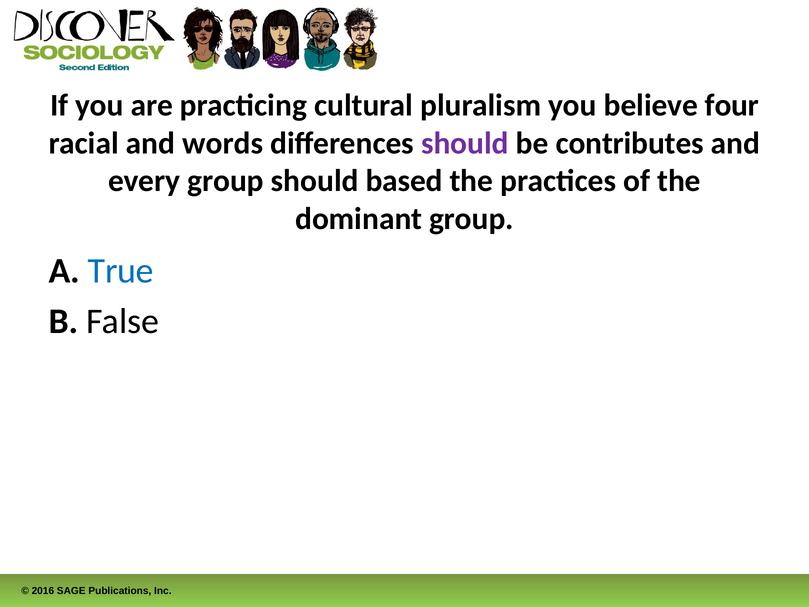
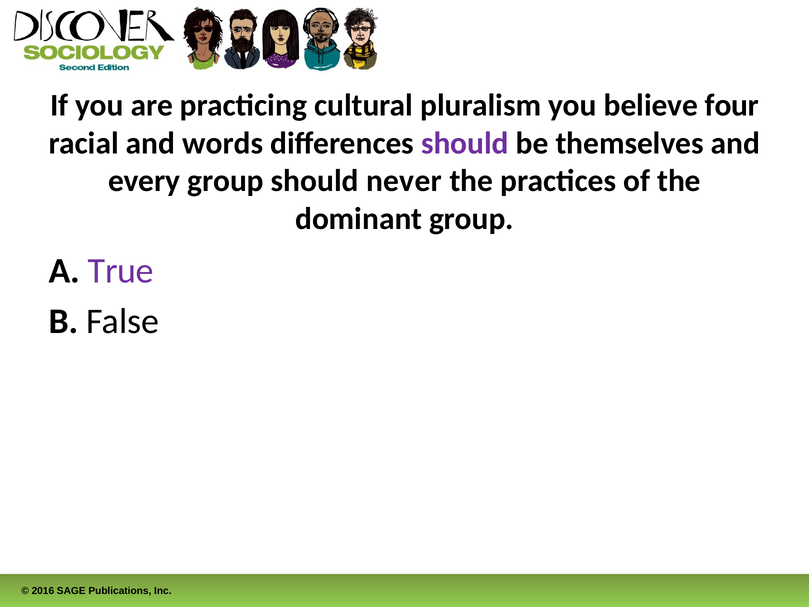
contributes: contributes -> themselves (630, 143)
based: based -> never (404, 181)
True colour: blue -> purple (121, 271)
